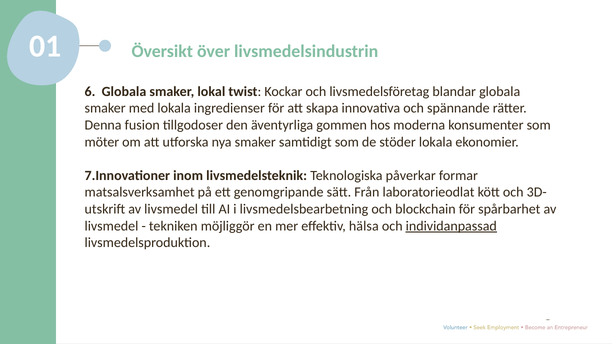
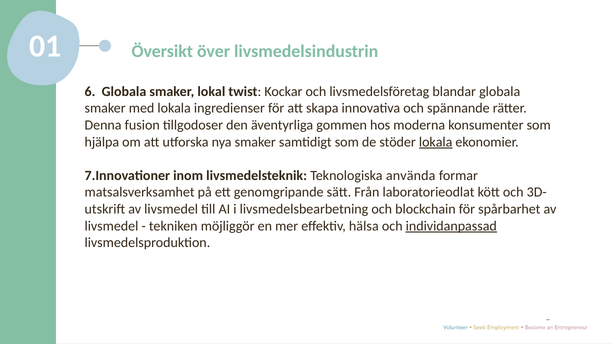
möter: möter -> hjälpa (102, 142)
lokala underline: none -> present (436, 142)
påverkar: påverkar -> använda (411, 176)
